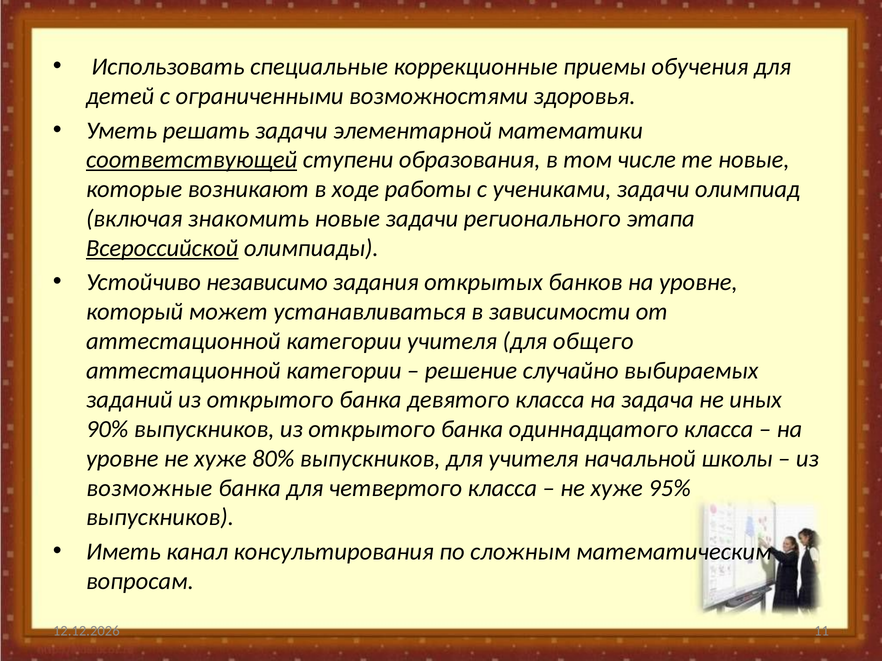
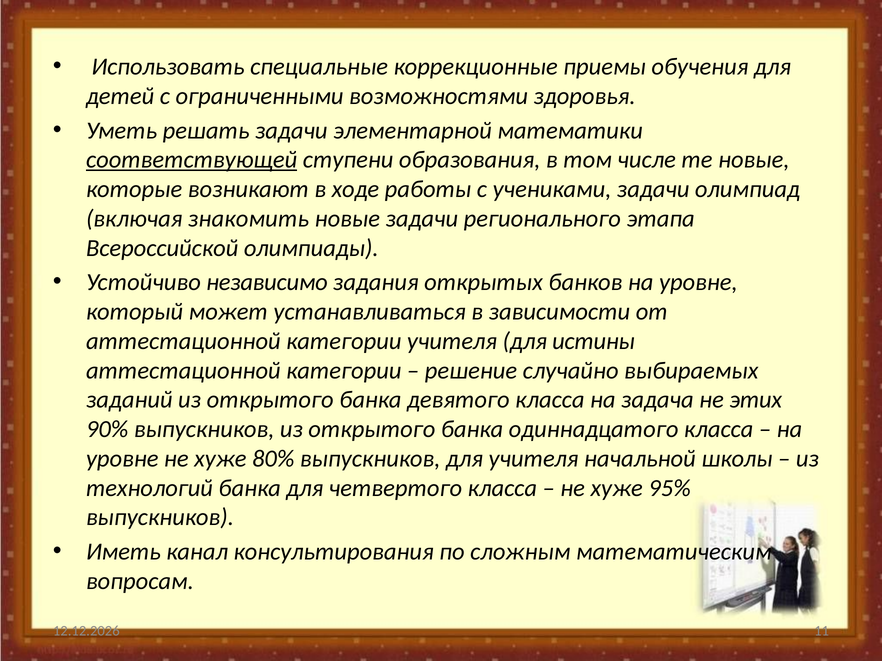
Всероссийской underline: present -> none (162, 248)
общего: общего -> истины (594, 341)
иных: иных -> этих (756, 400)
возможные: возможные -> технологий (149, 488)
